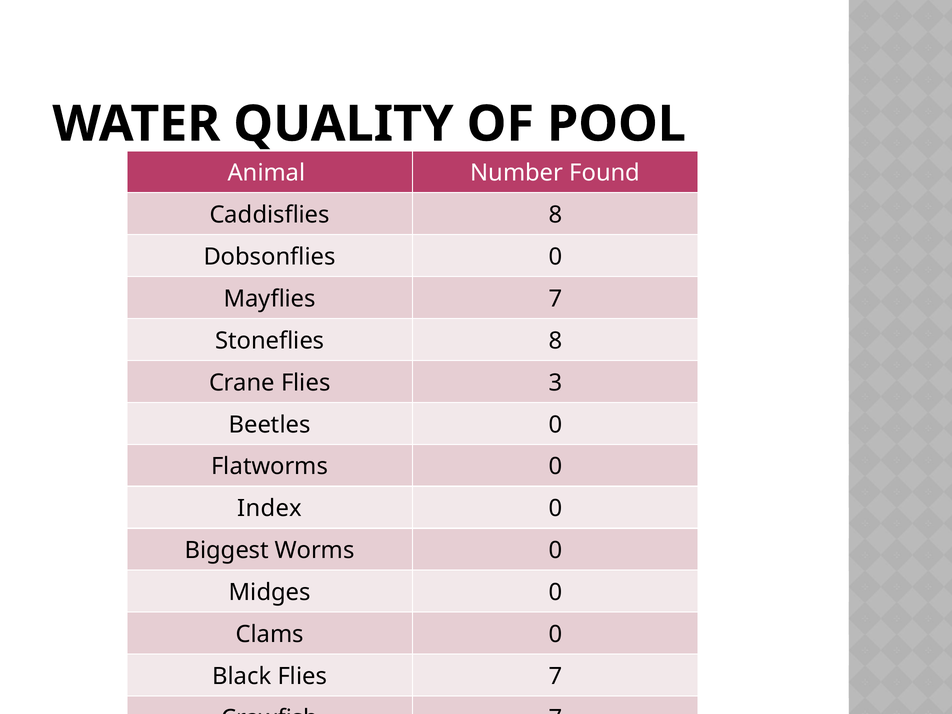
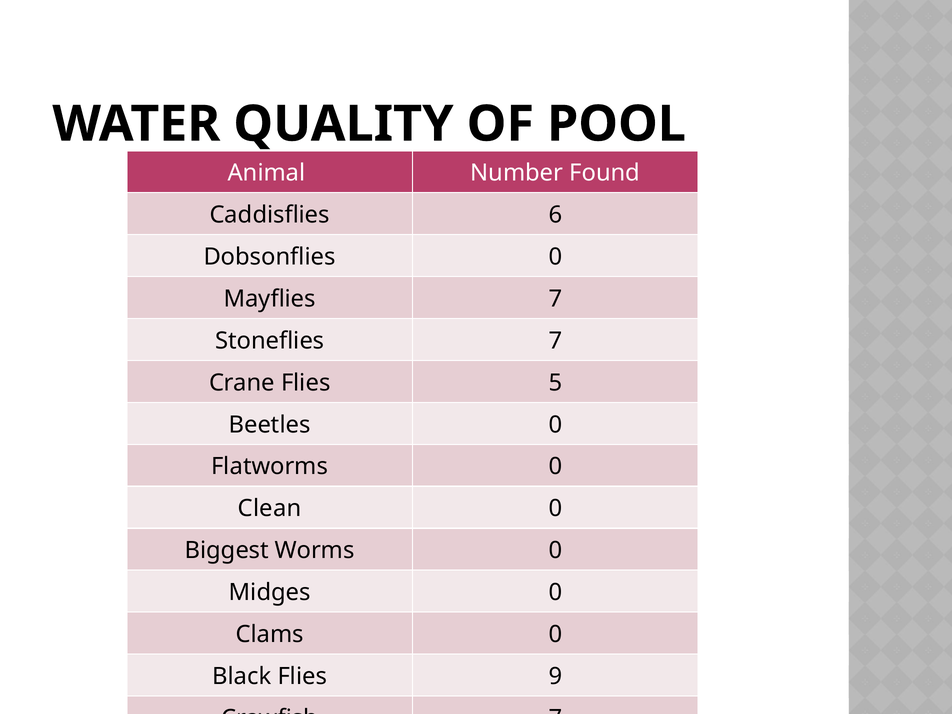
Caddisflies 8: 8 -> 6 (555, 215)
Stoneflies 8: 8 -> 7 (555, 341)
3: 3 -> 5 (555, 383)
Index: Index -> Clean (270, 509)
Flies 7: 7 -> 9 (555, 676)
